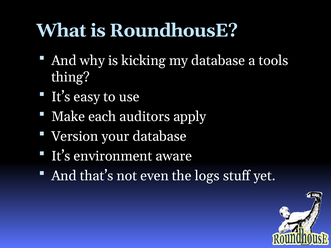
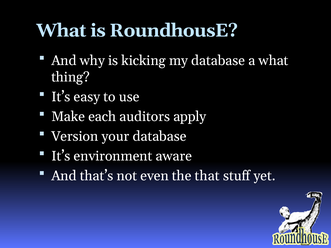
a tools: tools -> what (274, 61)
logs: logs -> that (207, 176)
